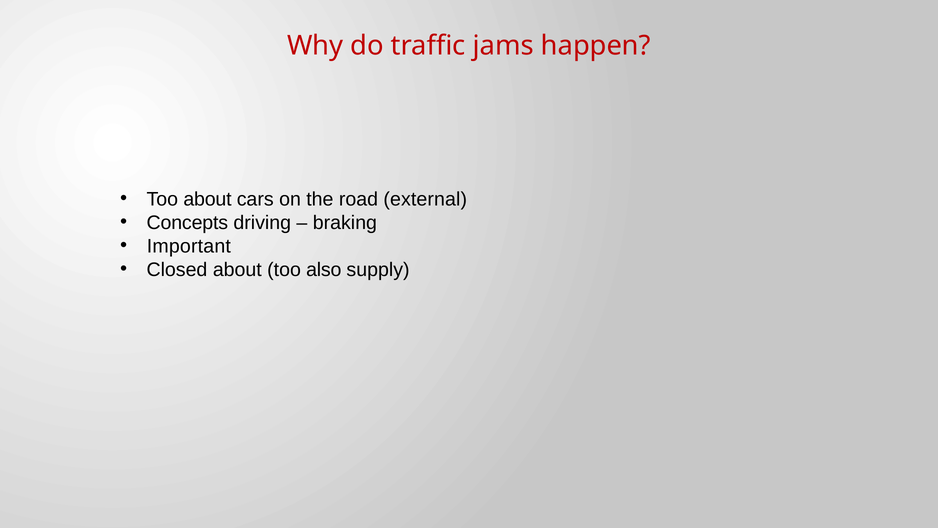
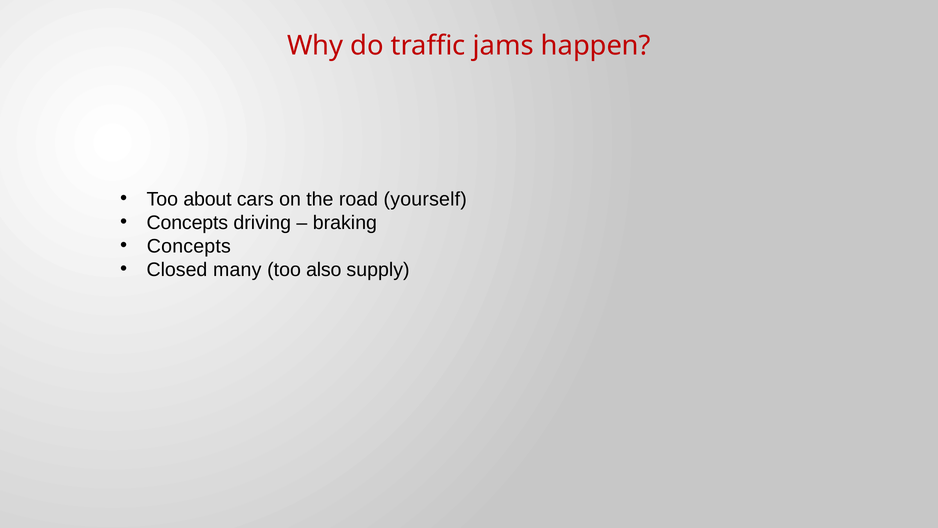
external: external -> yourself (425, 199)
Important: Important -> Concepts (189, 246)
Closed about: about -> many (237, 269)
